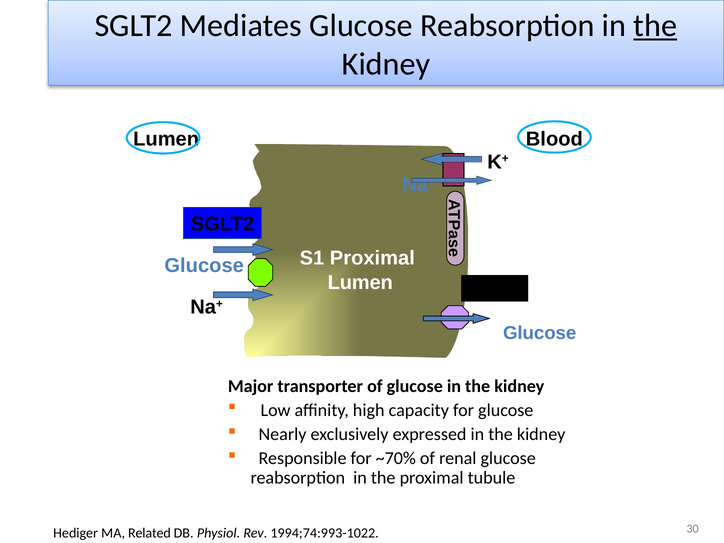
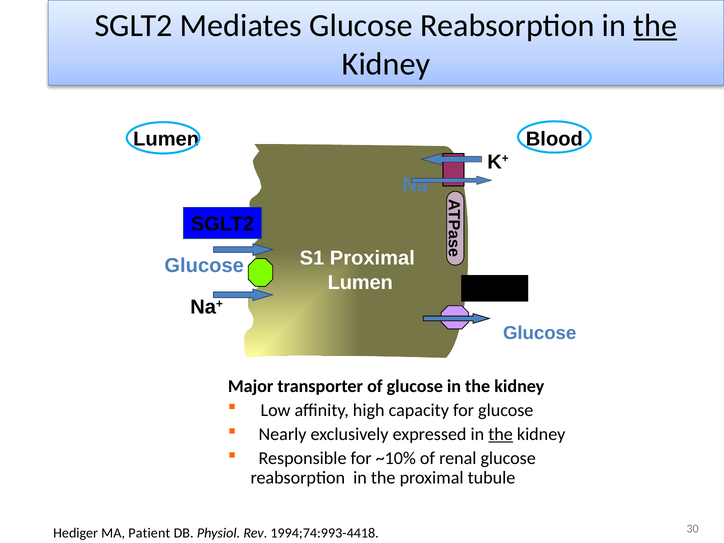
the underline: none -> present (501, 434)
~70%: ~70% -> ~10% (396, 458)
Related: Related -> Patient (149, 533)
1994;74:993-1022: 1994;74:993-1022 -> 1994;74:993-4418 (325, 533)
